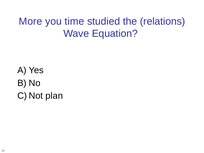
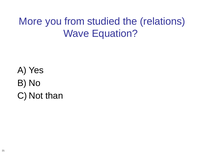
time: time -> from (75, 21)
plan: plan -> than (54, 96)
